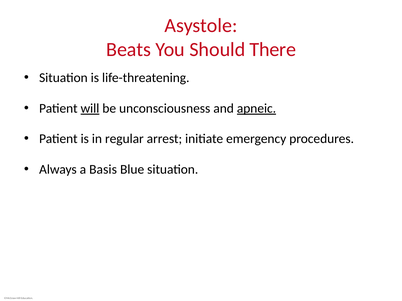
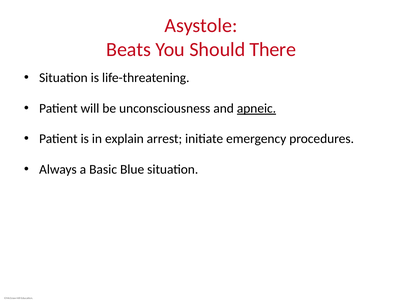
will underline: present -> none (90, 109)
regular: regular -> explain (124, 139)
Basis: Basis -> Basic (103, 170)
